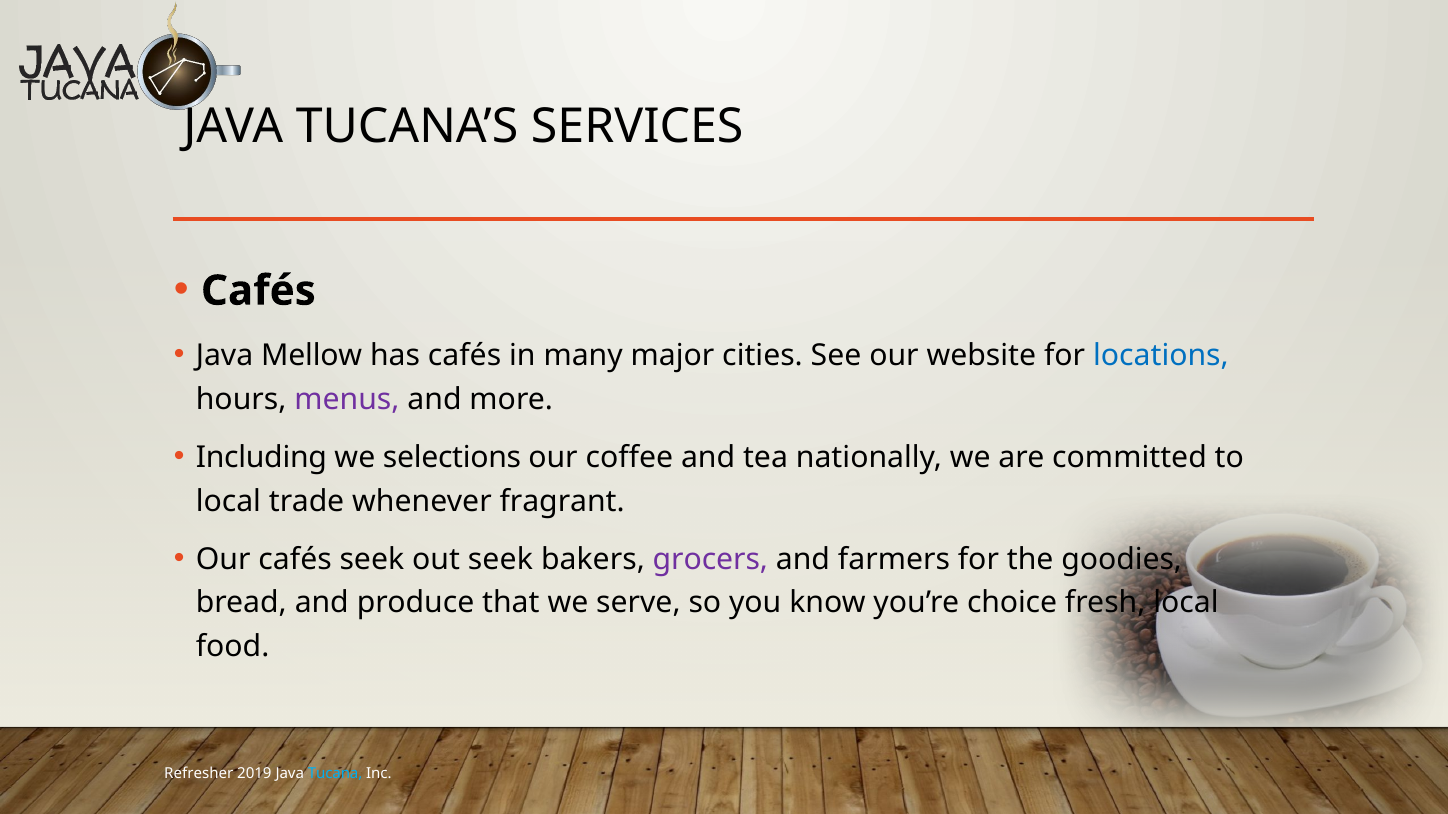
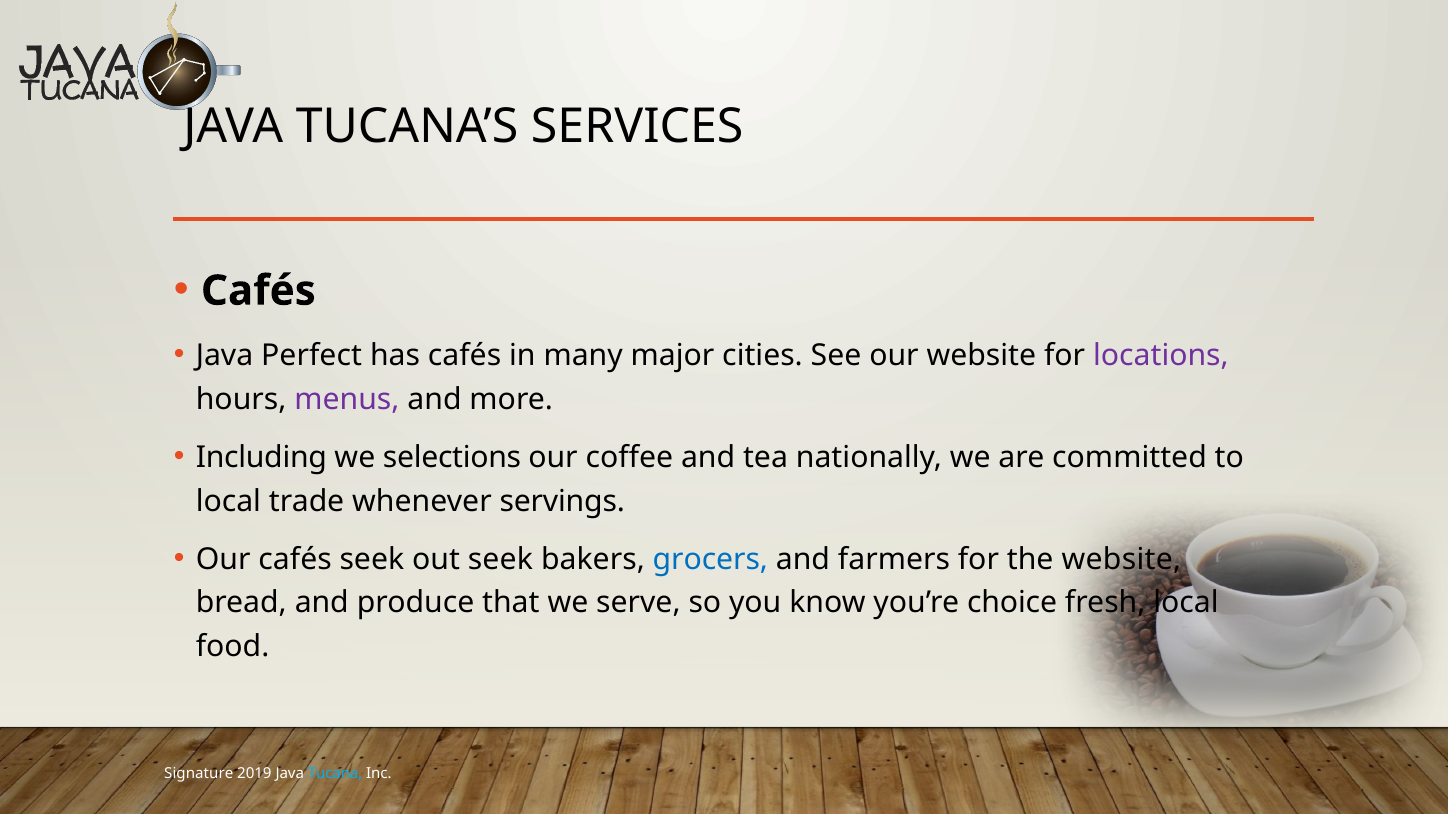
Mellow: Mellow -> Perfect (312, 356)
locations colour: blue -> purple (1161, 356)
fragrant: fragrant -> servings (562, 501)
grocers colour: purple -> blue (710, 560)
the goodies: goodies -> website (1121, 560)
Refresher: Refresher -> Signature (199, 774)
